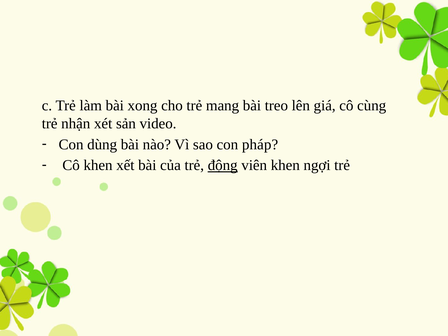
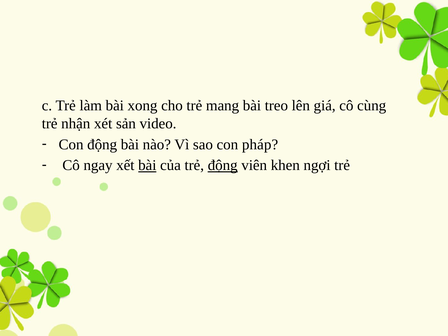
Con dùng: dùng -> động (102, 144)
Cô khen: khen -> ngay (98, 165)
bài underline: none -> present (147, 165)
